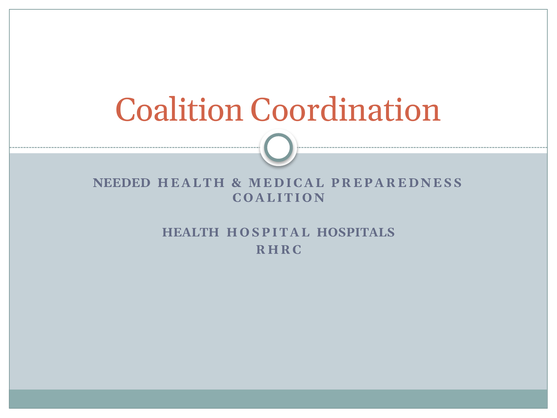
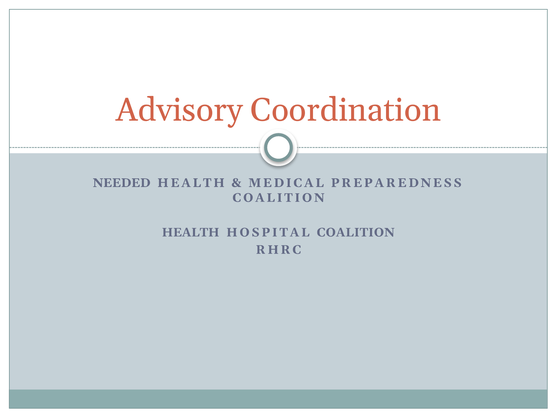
Coalition: Coalition -> Advisory (179, 110)
HOSPITAL HOSPITALS: HOSPITALS -> COALITION (356, 232)
